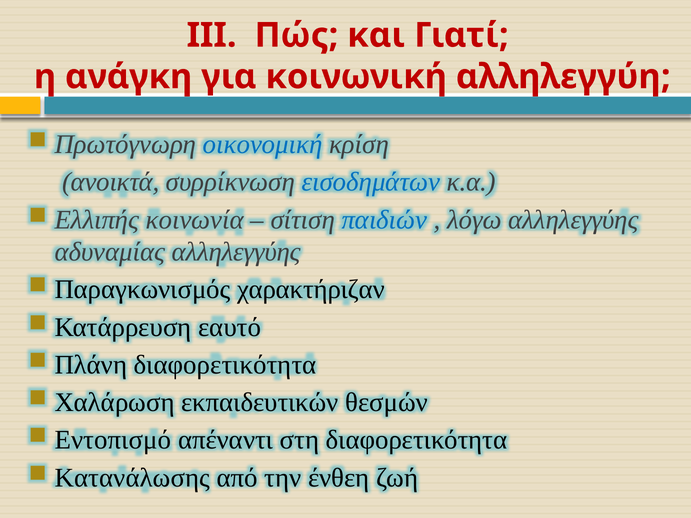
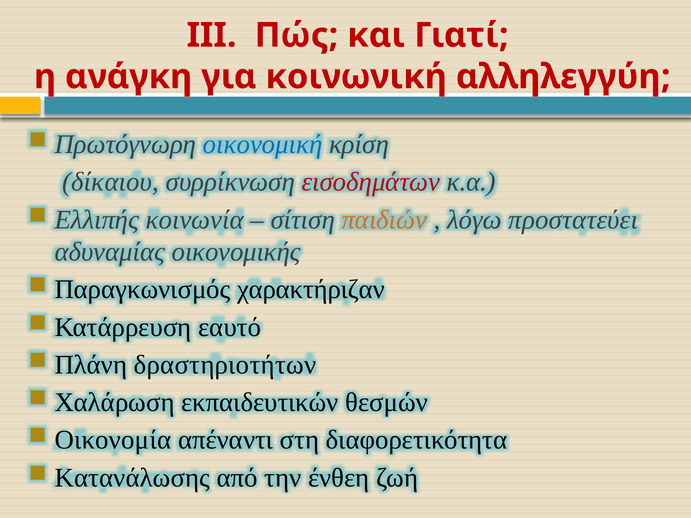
ανοικτά: ανοικτά -> δίκαιου (111, 182)
εισοδημάτων colour: blue -> red (371, 182)
παιδιών colour: blue -> orange (384, 220)
λόγω αλληλεγγύης: αλληλεγγύης -> προστατεύει (573, 220)
αδυναμίας αλληλεγγύης: αλληλεγγύης -> οικονομικής (236, 252)
Πλάνη διαφορετικότητα: διαφορετικότητα -> δραστηριοτήτων (225, 365)
Εντοπισμό: Εντοπισμό -> Οικονομία (113, 440)
